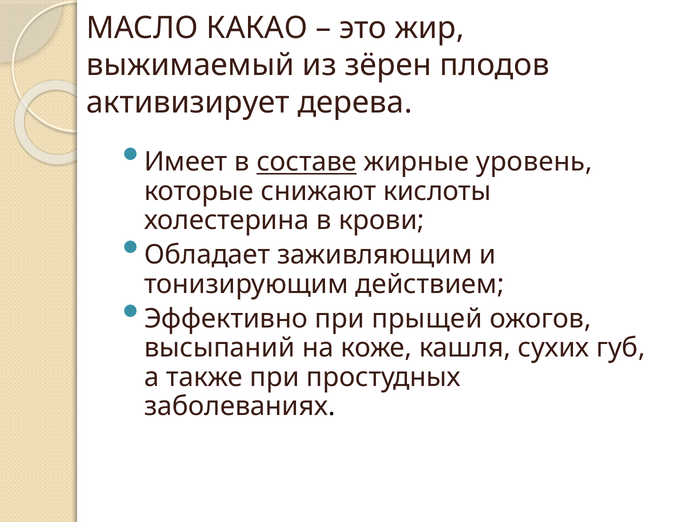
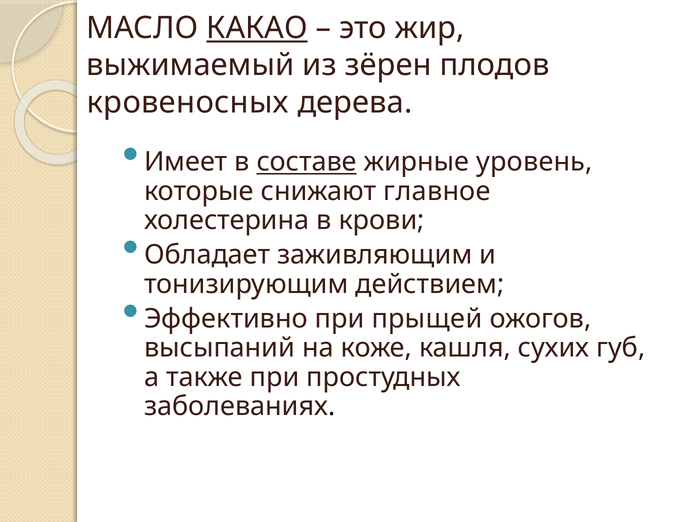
КАКАО underline: none -> present (257, 28)
активизирует: активизирует -> кровеносных (188, 102)
кислоты: кислоты -> главное (437, 191)
